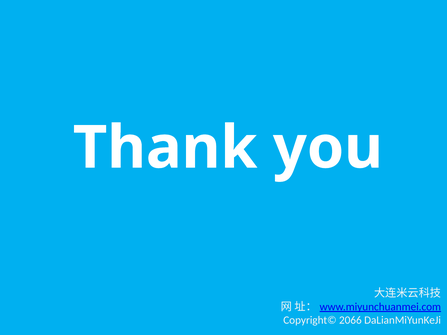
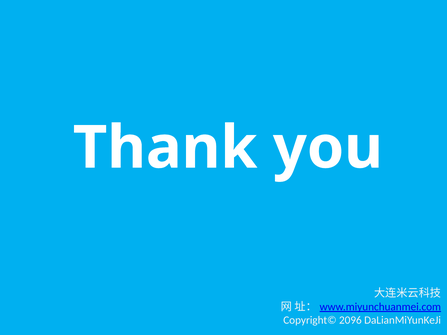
2066: 2066 -> 2096 (350, 321)
